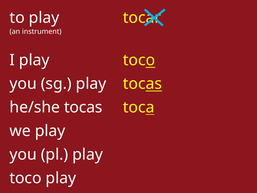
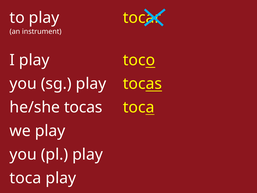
toco: toco -> toca (25, 178)
